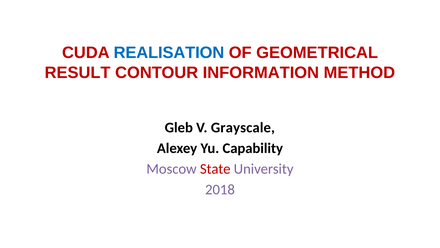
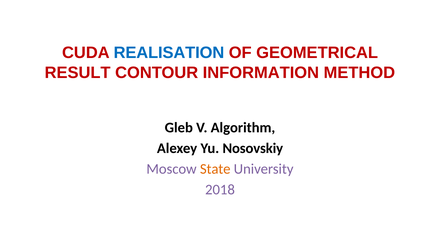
Grayscale: Grayscale -> Algorithm (243, 127)
Capability: Capability -> Nosovskiy (253, 148)
State colour: red -> orange (215, 169)
